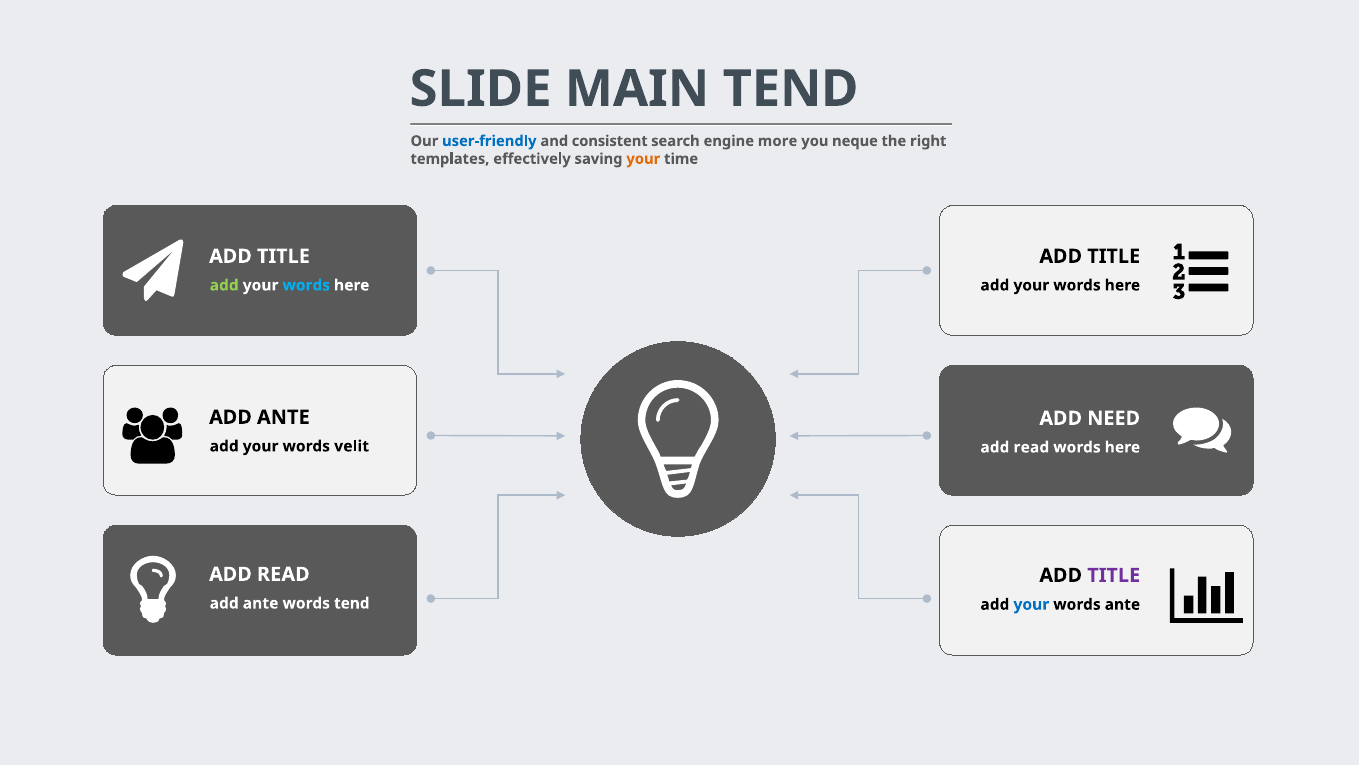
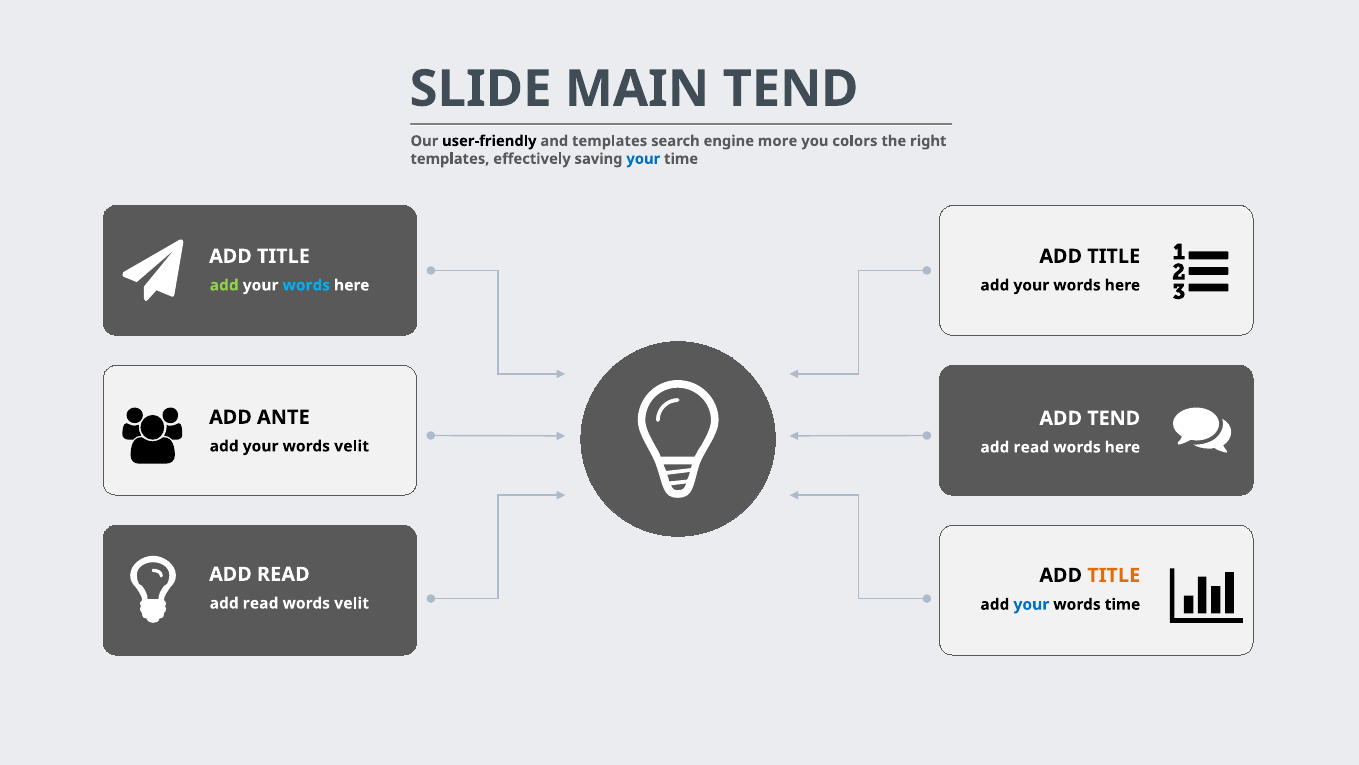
user-friendly colour: blue -> black (489, 141)
and consistent: consistent -> templates (610, 141)
neque: neque -> colors (855, 141)
your colour: orange -> blue (643, 159)
ADD NEED: NEED -> TEND (1114, 418)
TITLE colour: purple -> orange (1114, 575)
ante: ante -> read (261, 603)
tend: tend -> velit (352, 603)
words ante: ante -> time (1122, 604)
